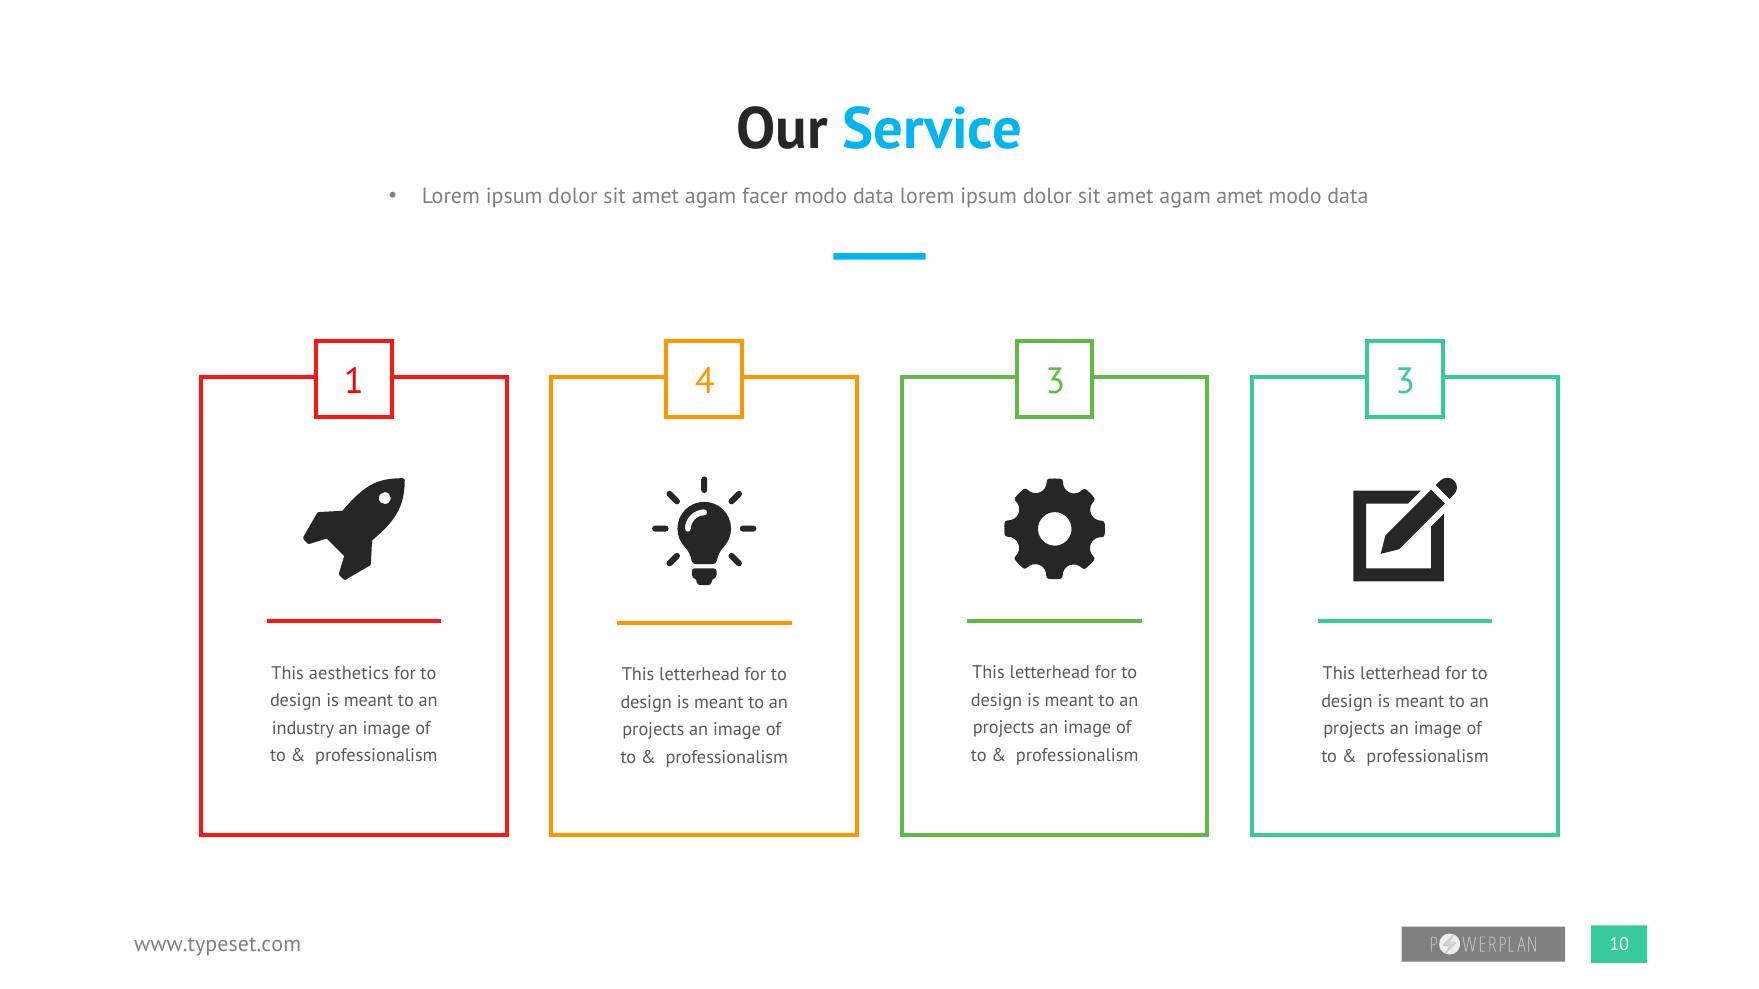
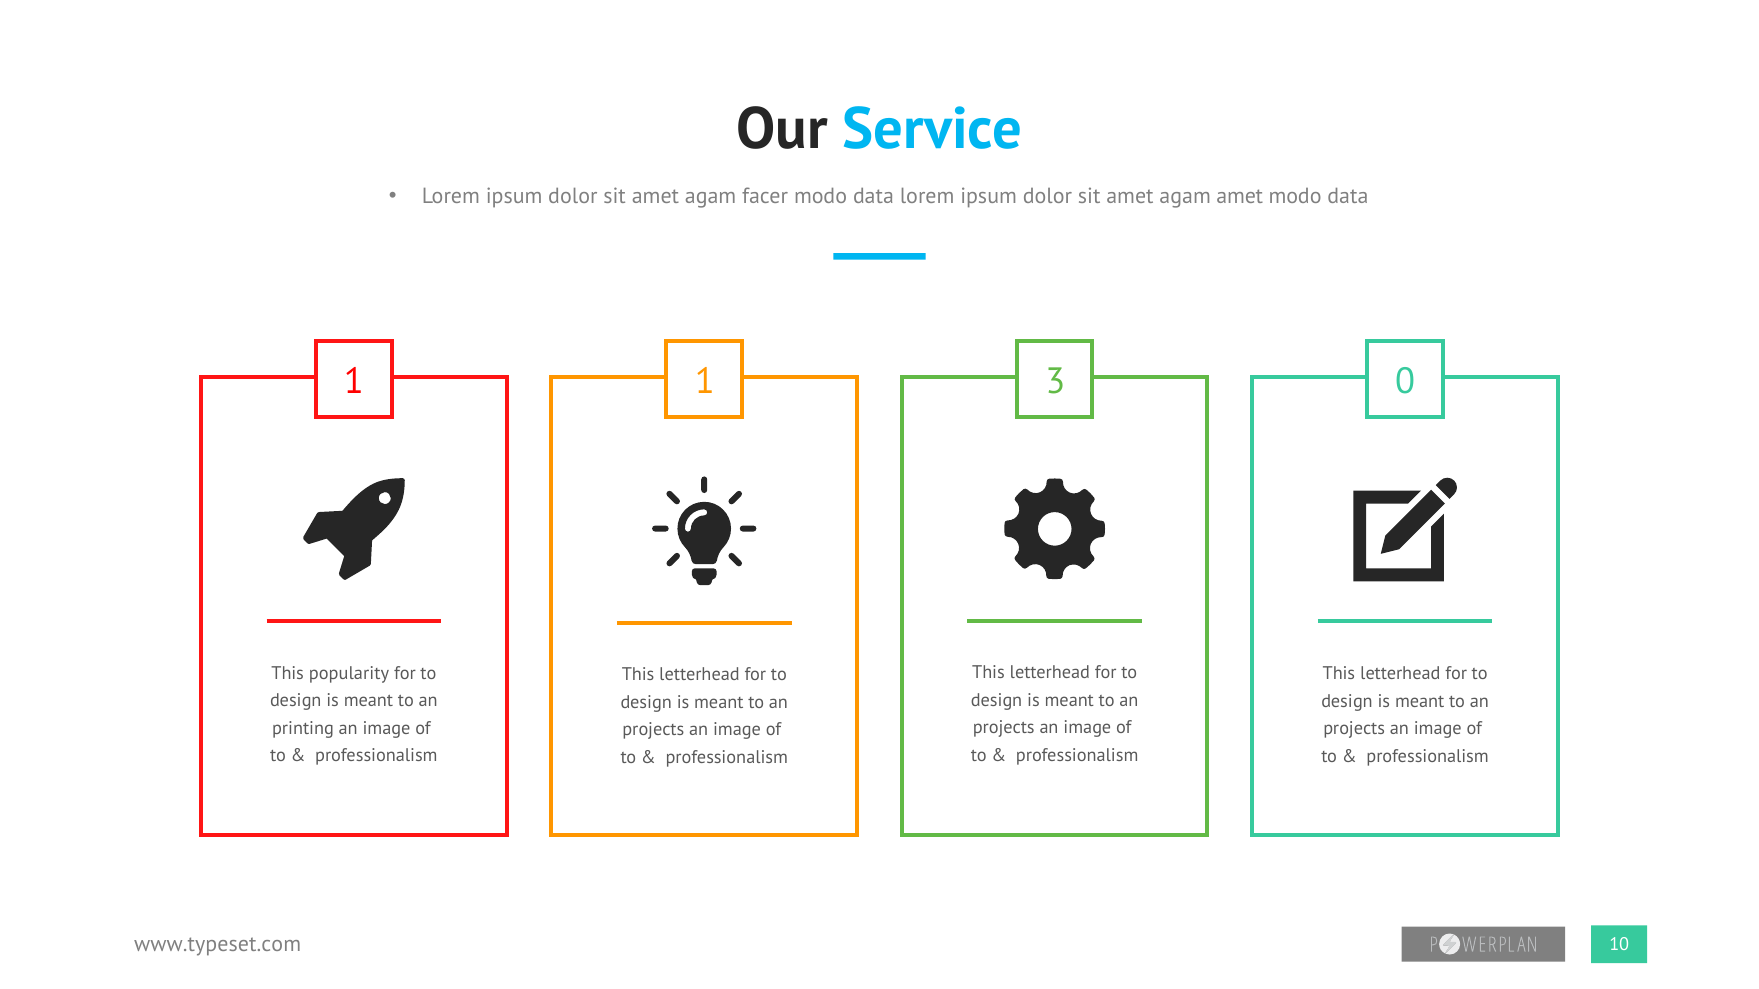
1 4: 4 -> 1 (705, 382)
3 3: 3 -> 0 (1405, 382)
aesthetics: aesthetics -> popularity (349, 673)
industry: industry -> printing (303, 728)
